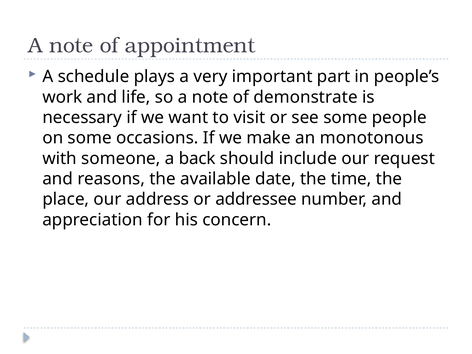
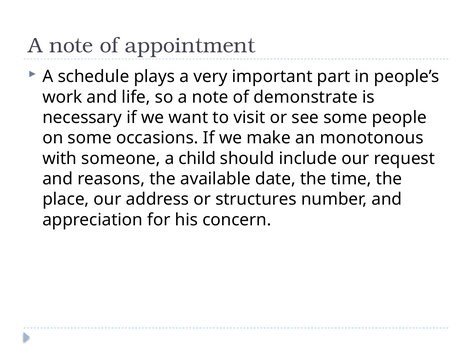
back: back -> child (197, 158)
addressee: addressee -> structures (256, 199)
